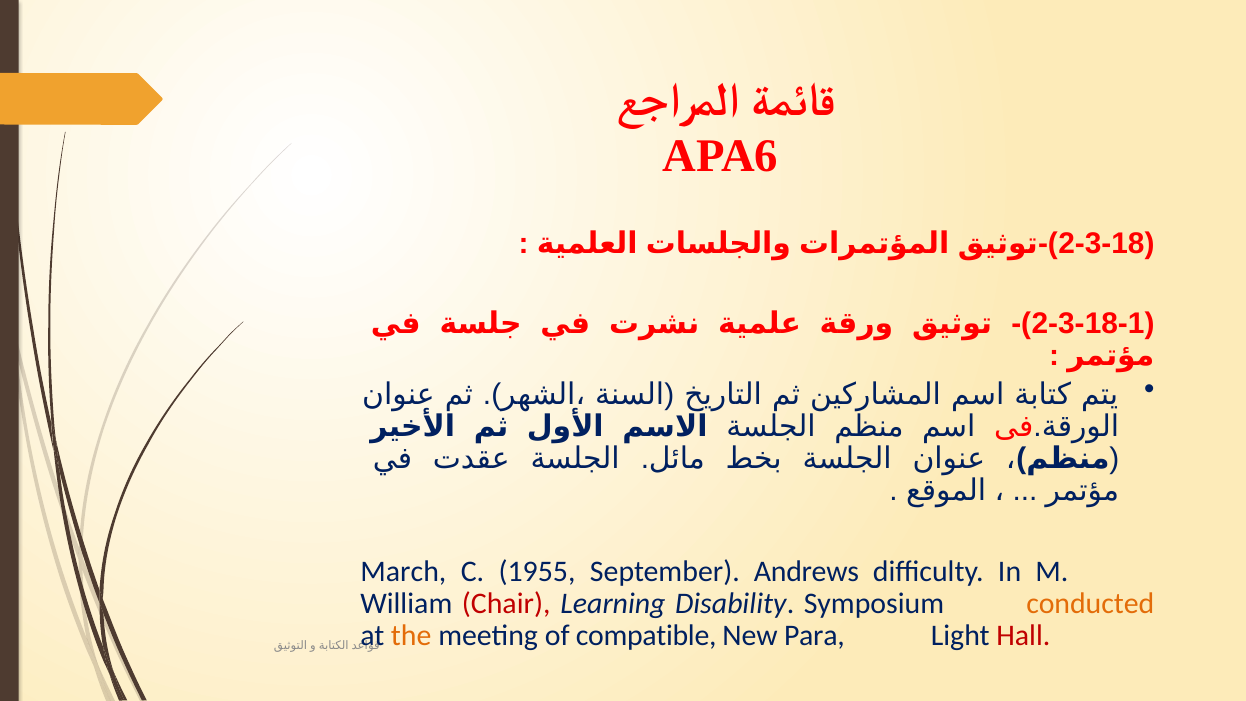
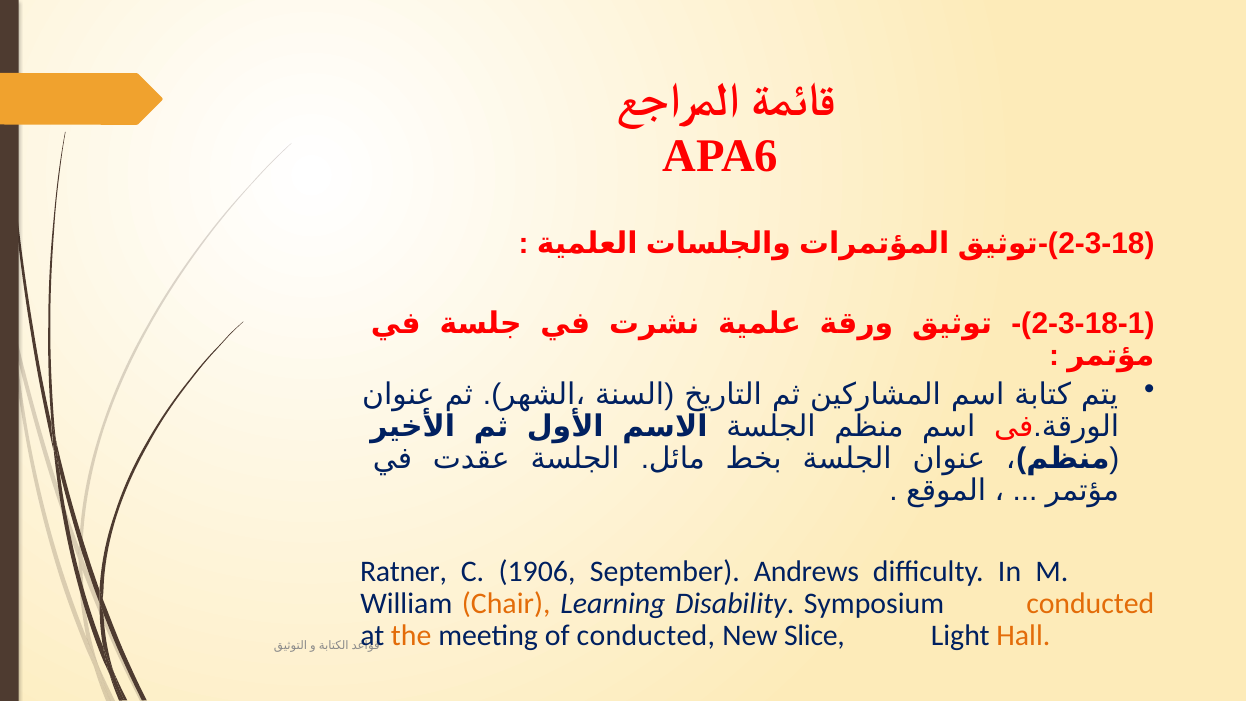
March: March -> Ratner (404, 571)
1955: 1955 -> 1906 (537, 571)
Chair colour: red -> orange (506, 603)
of compatible: compatible -> conducted (646, 636)
Para: Para -> Slice (814, 636)
Hall colour: red -> orange (1023, 636)
